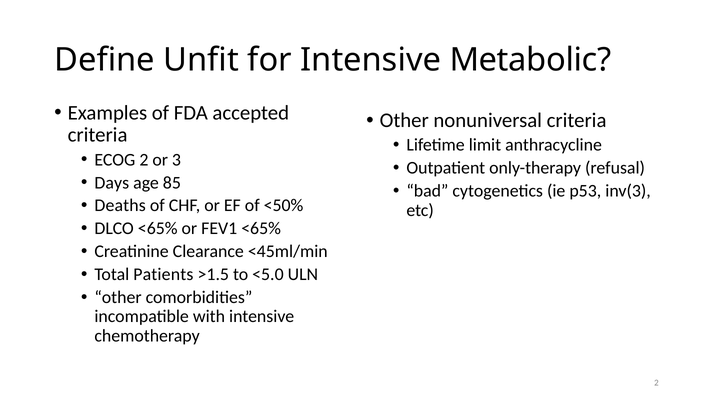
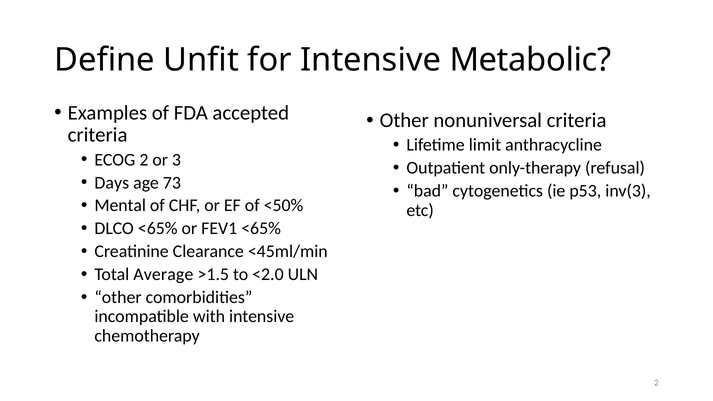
85: 85 -> 73 (172, 183)
Deaths: Deaths -> Mental (120, 206)
Patients: Patients -> Average (163, 274)
<5.0: <5.0 -> <2.0 (268, 274)
